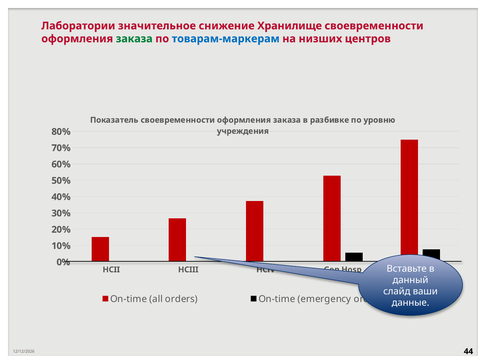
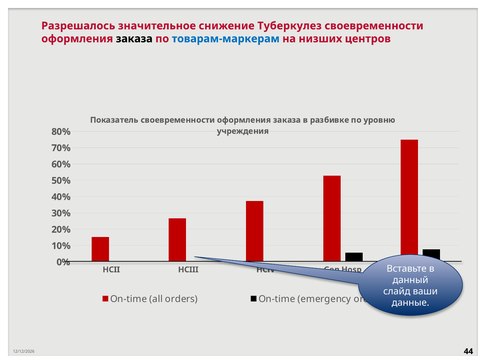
Лаборатории: Лаборатории -> Разрешалось (78, 26)
Хранилище: Хранилище -> Туберкулез (290, 26)
заказа colour: green -> black (134, 39)
